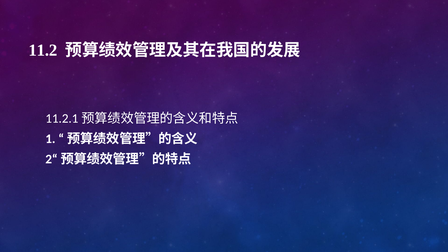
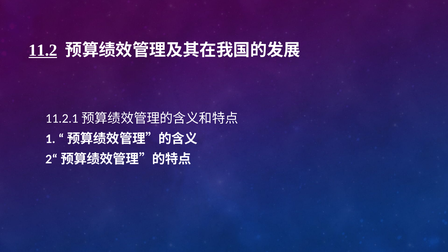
11.2 underline: none -> present (43, 50)
